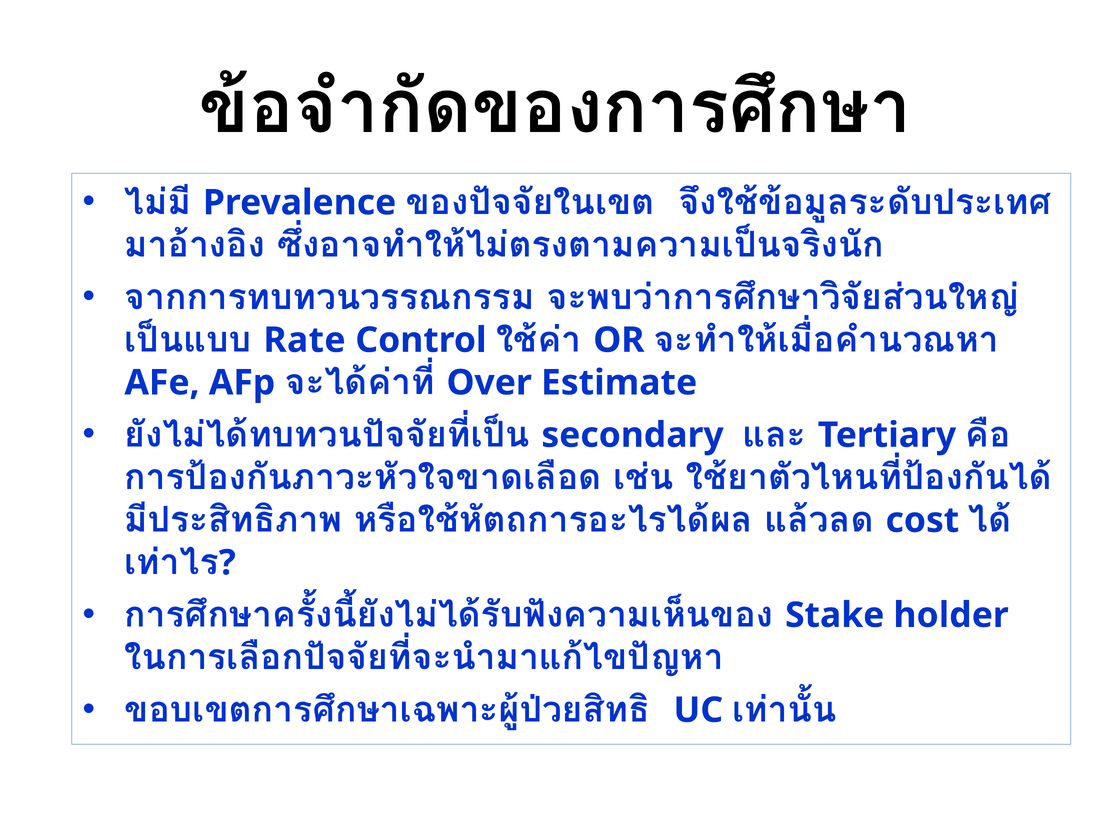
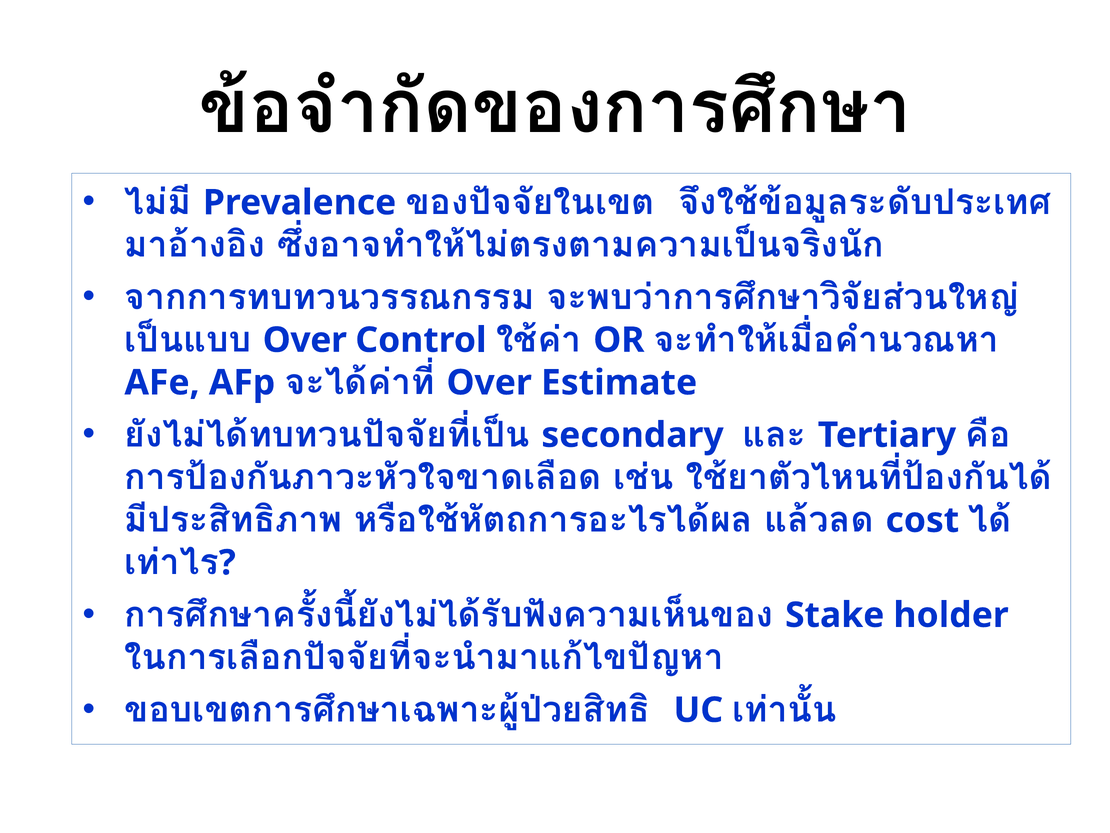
Rate: Rate -> Over (305, 340)
